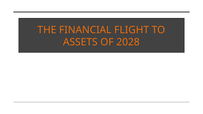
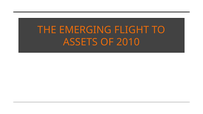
FINANCIAL: FINANCIAL -> EMERGING (85, 30)
2028: 2028 -> 2010 (128, 42)
